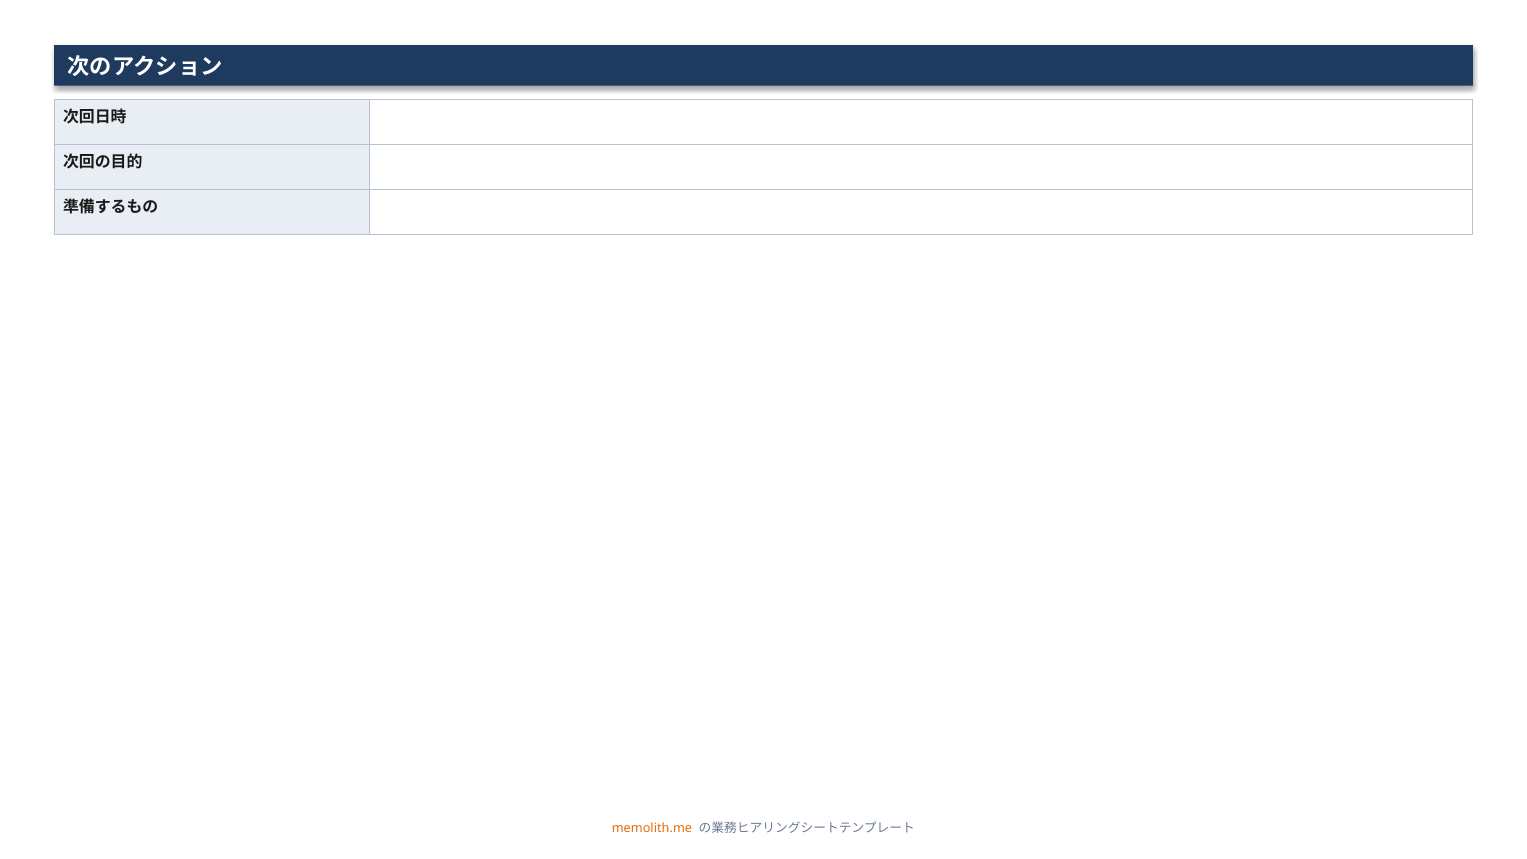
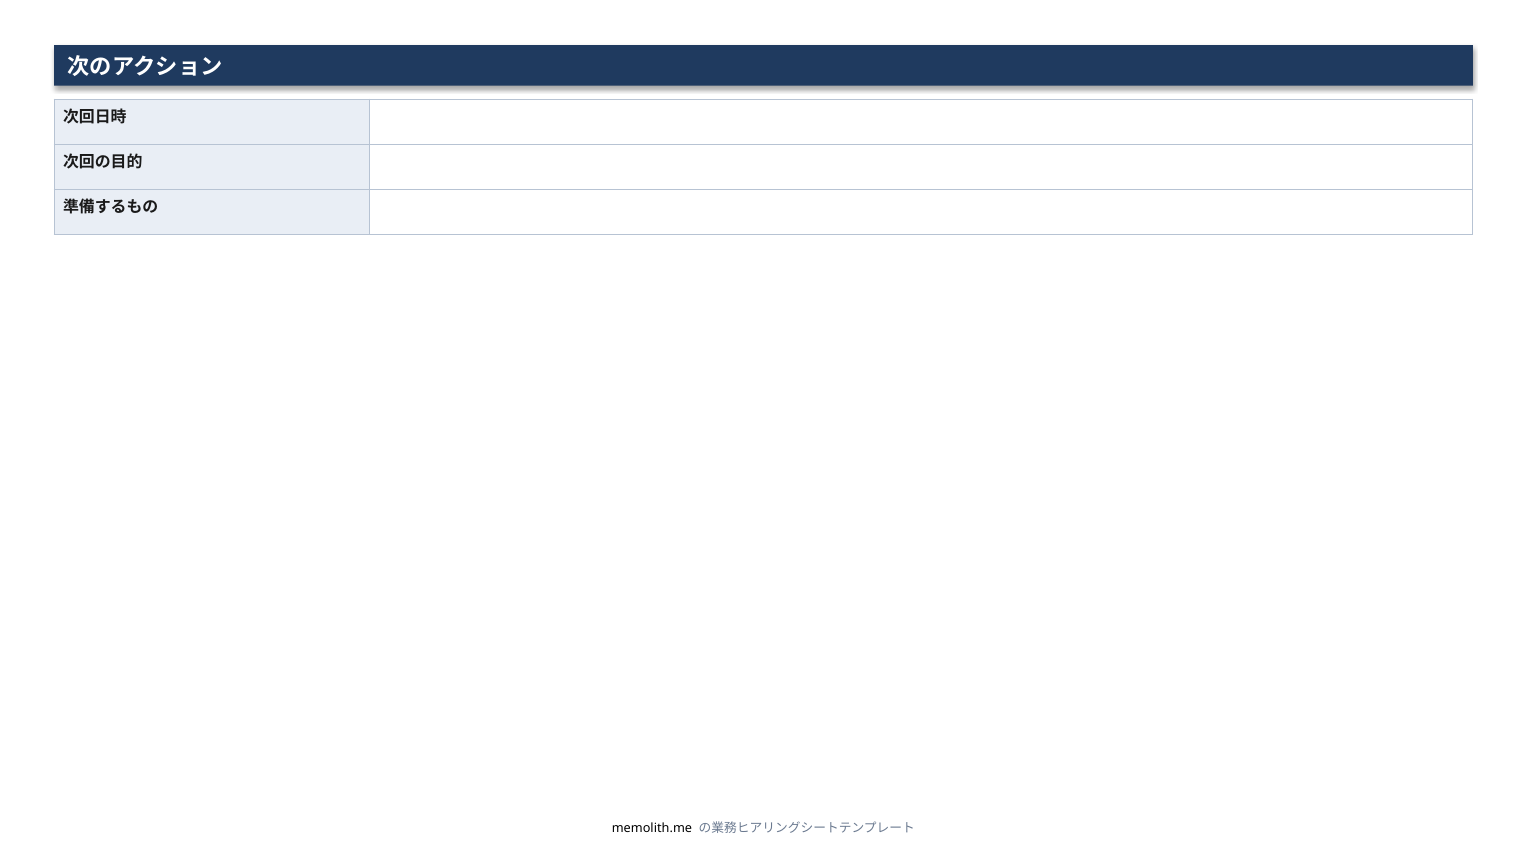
memolith.me colour: orange -> black (652, 828)
